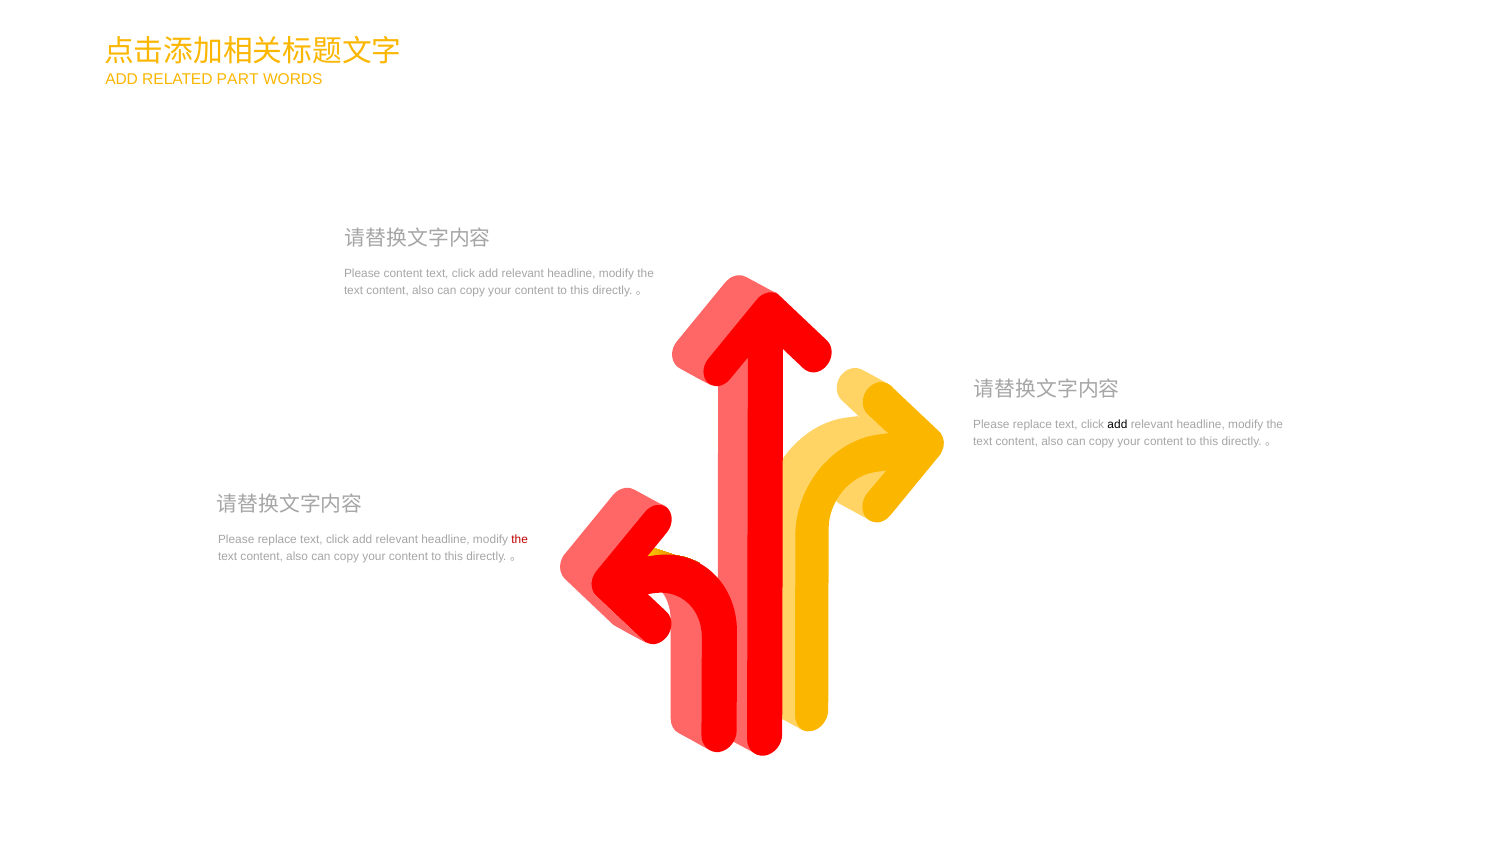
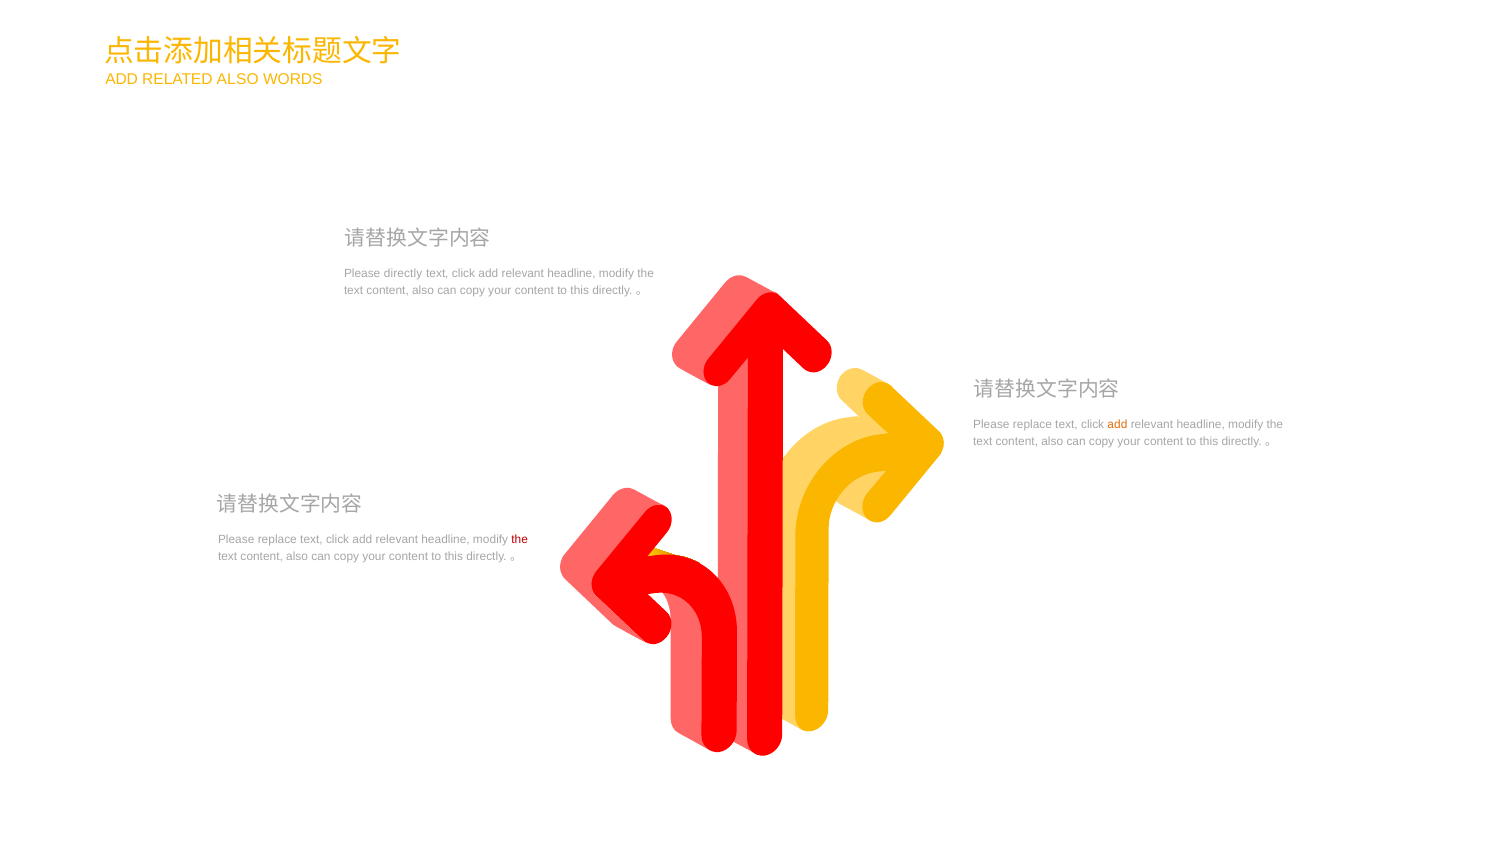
RELATED PART: PART -> ALSO (238, 79)
Please content: content -> directly (403, 273)
add colour: black -> orange (1117, 424)
